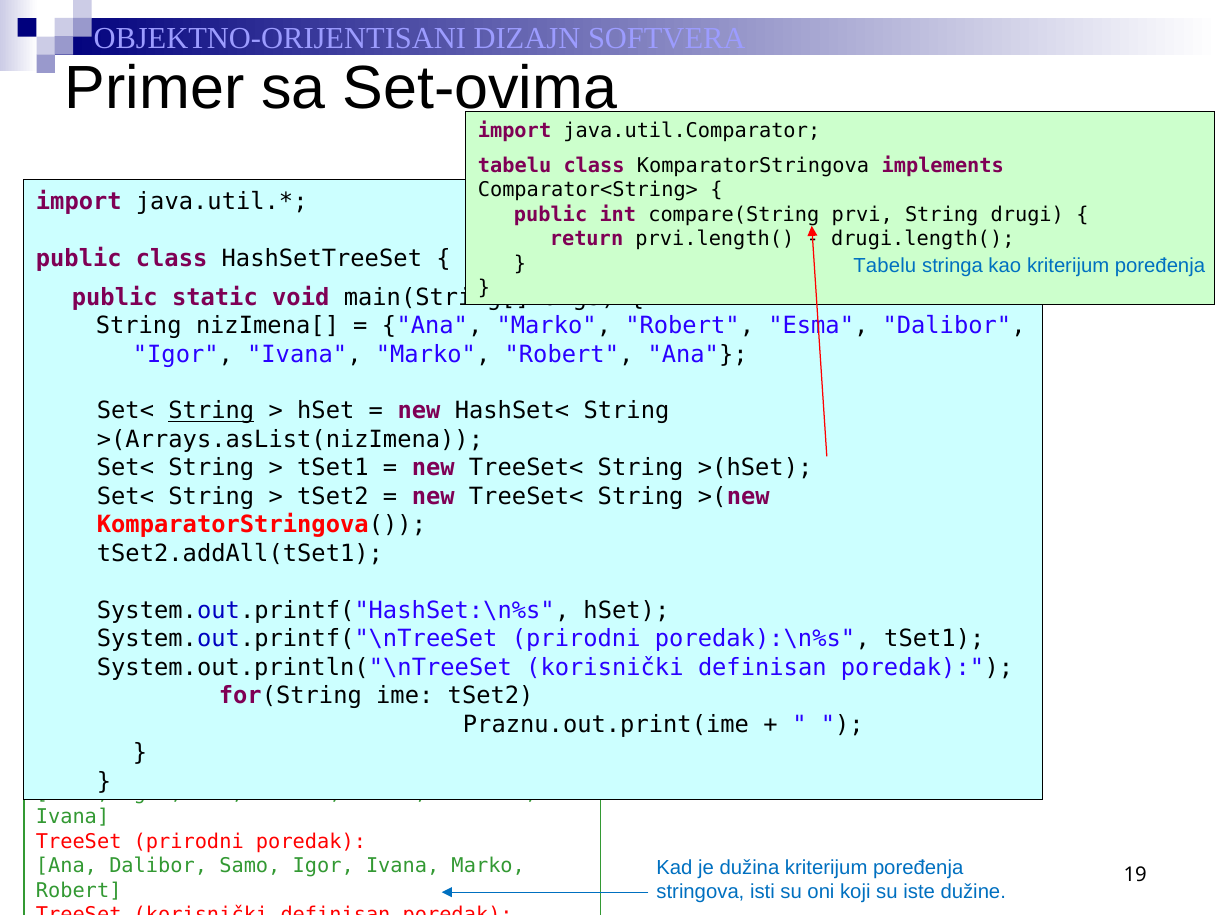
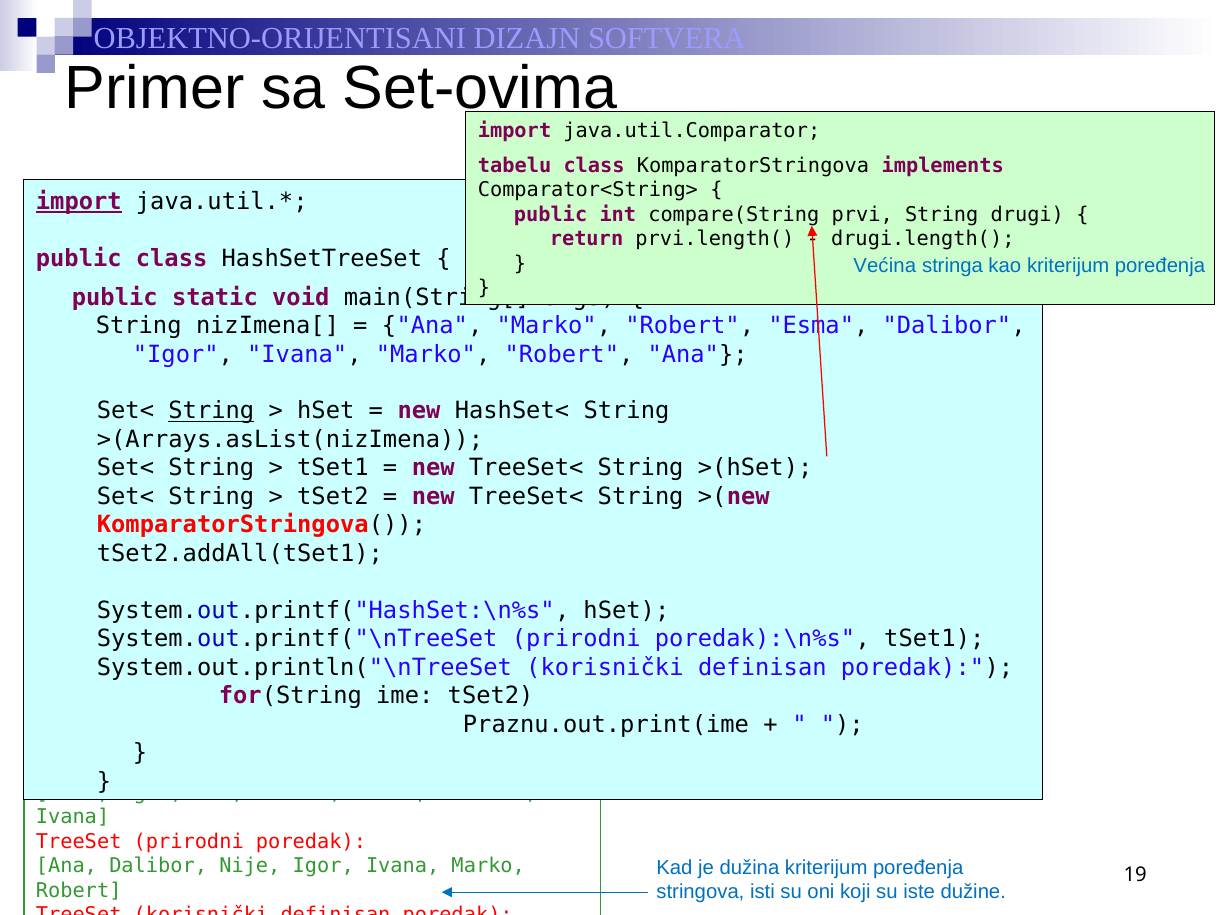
import underline: none -> present (79, 202)
Tabelu: Tabelu -> Većina (885, 266)
Samo: Samo -> Nije (250, 866)
